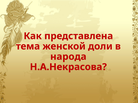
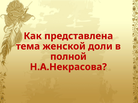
народа: народа -> полной (68, 57)
